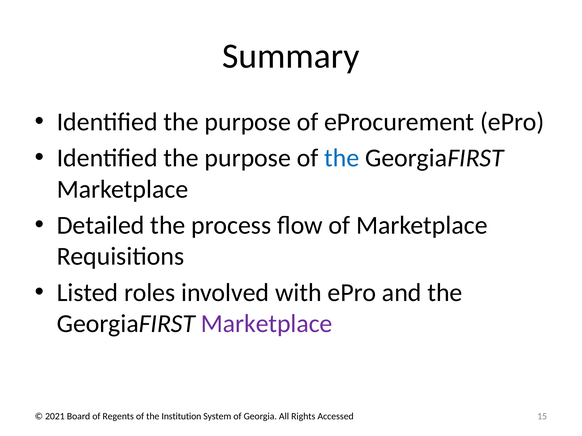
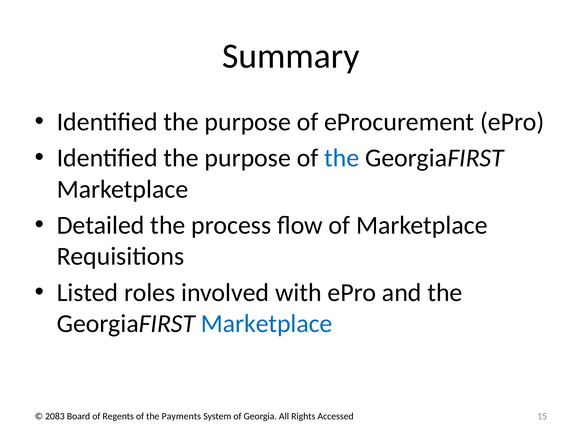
Marketplace colour: purple -> blue (267, 324)
2021: 2021 -> 2083 (55, 417)
Institution: Institution -> Payments (181, 417)
